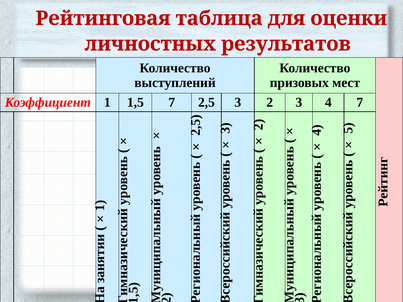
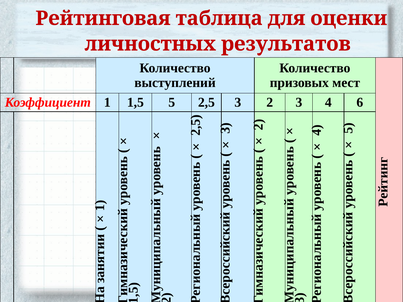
1,5 7: 7 -> 5 (172, 103)
4 7: 7 -> 6 (360, 103)
